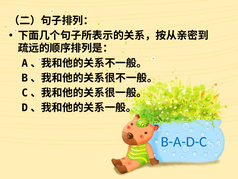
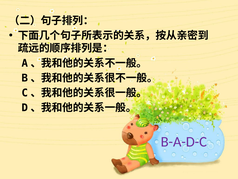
B-A-D-C colour: blue -> purple (184, 141)
